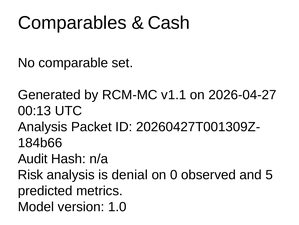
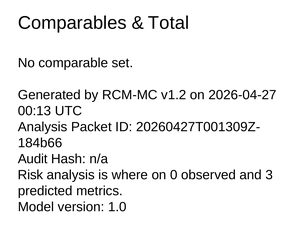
Cash: Cash -> Total (169, 23)
v1.1: v1.1 -> v1.2 (174, 95)
denial: denial -> where (130, 174)
5: 5 -> 3 (269, 174)
